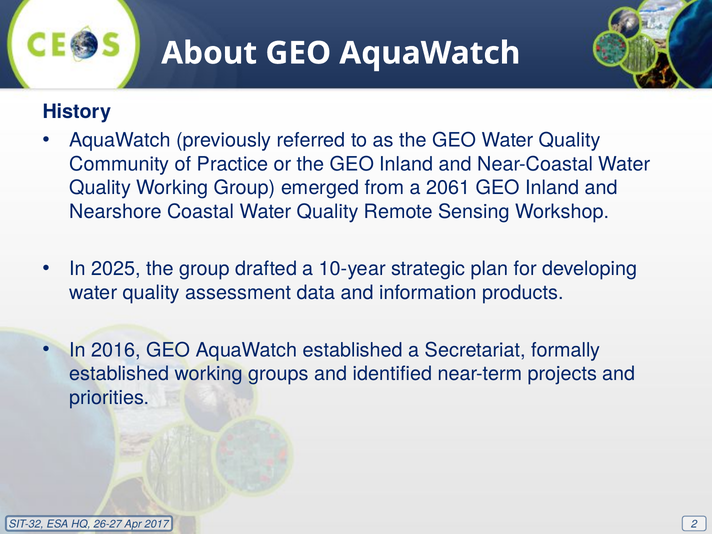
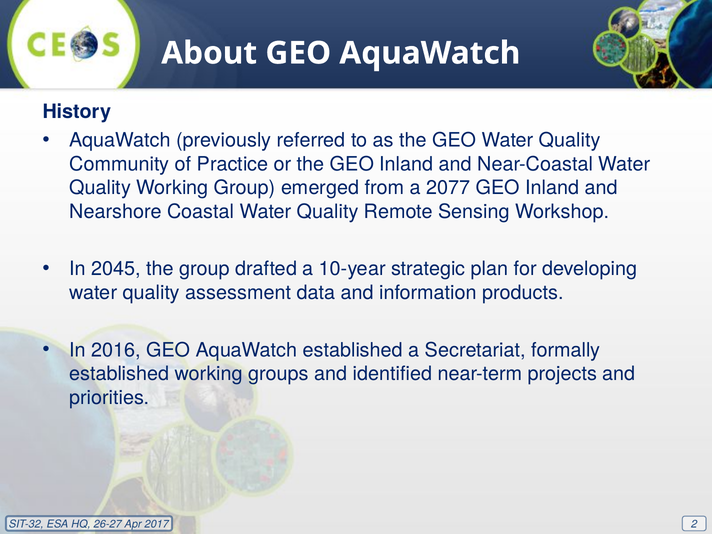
2061: 2061 -> 2077 (448, 188)
2025: 2025 -> 2045 (116, 269)
